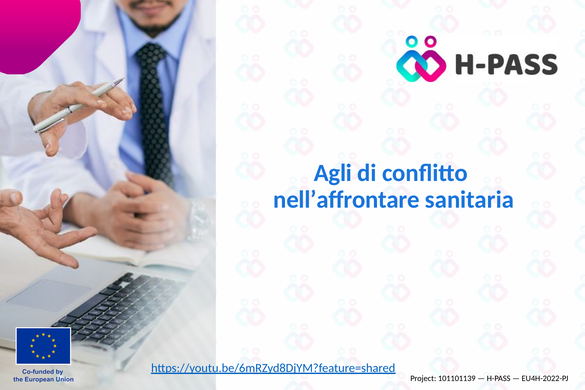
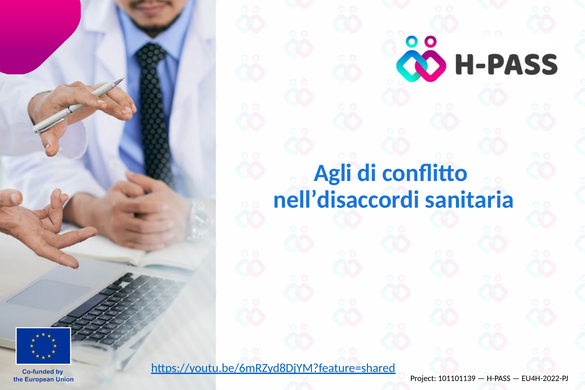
nell’affrontare: nell’affrontare -> nell’disaccordi (346, 200)
